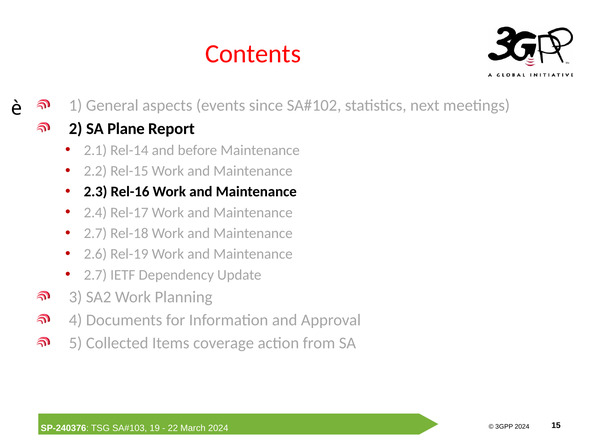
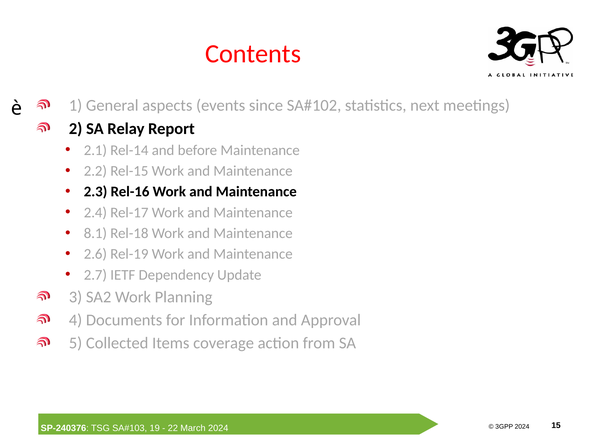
Plane: Plane -> Relay (126, 128)
2.7: 2.7 -> 8.1 (95, 233)
